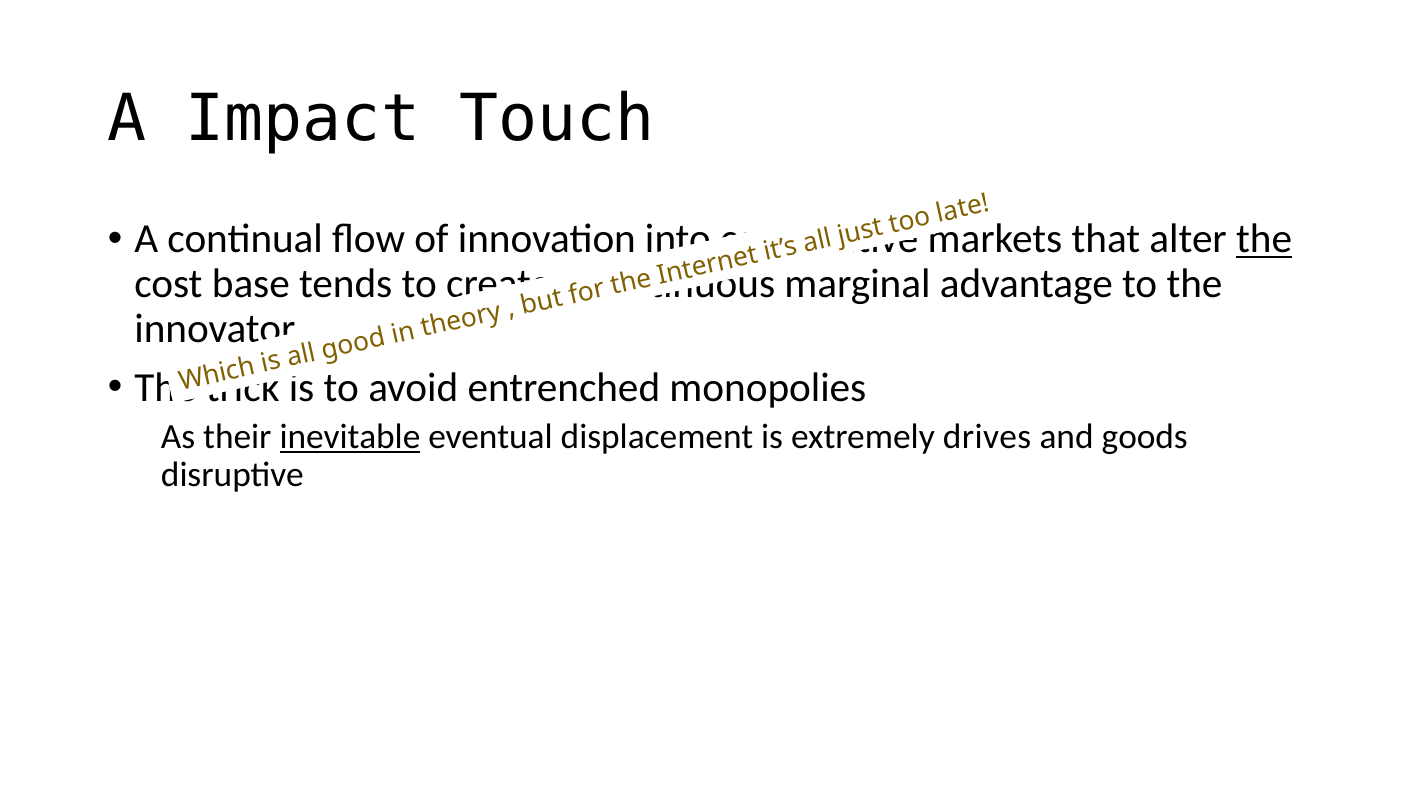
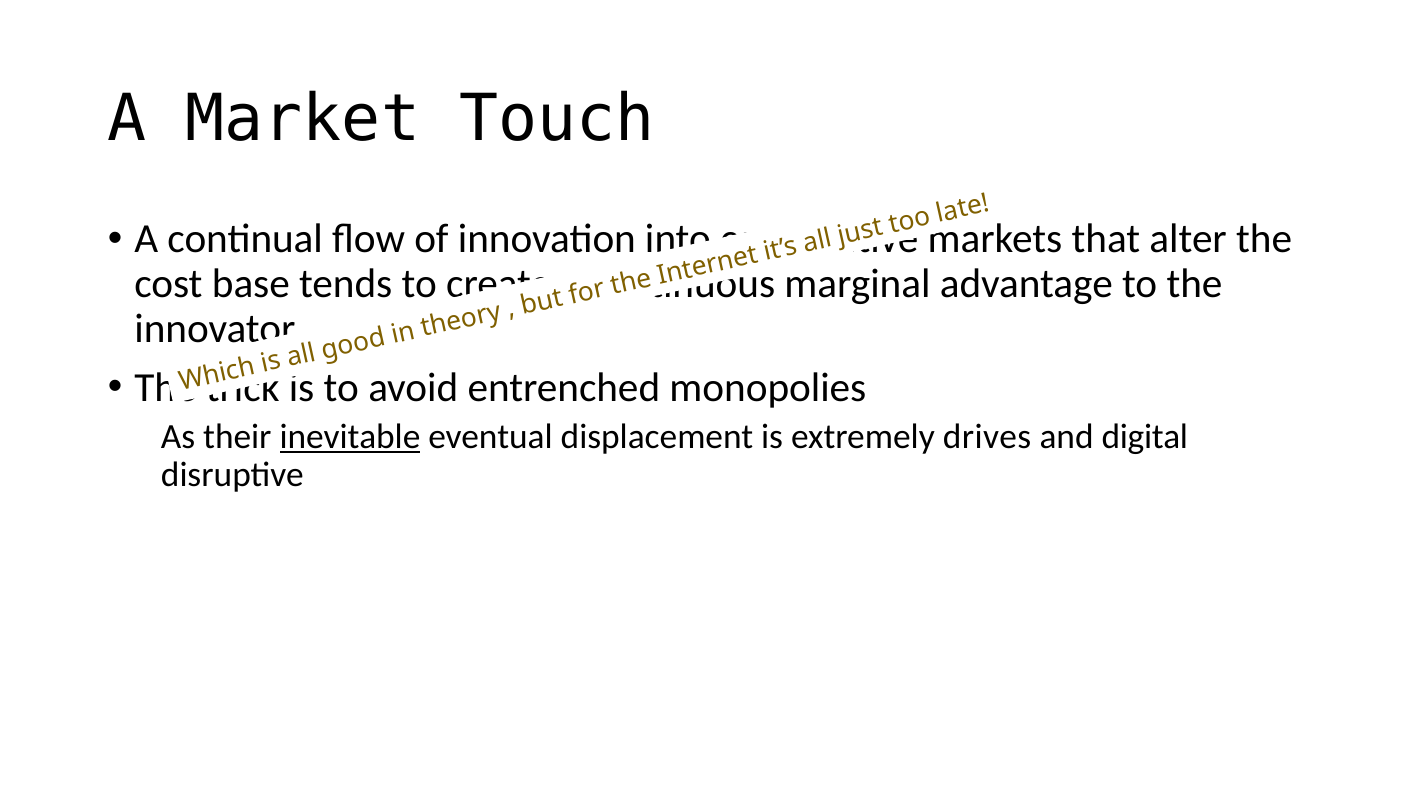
Impact: Impact -> Market (303, 119)
the underline: present -> none (1264, 239)
goods: goods -> digital (1145, 437)
